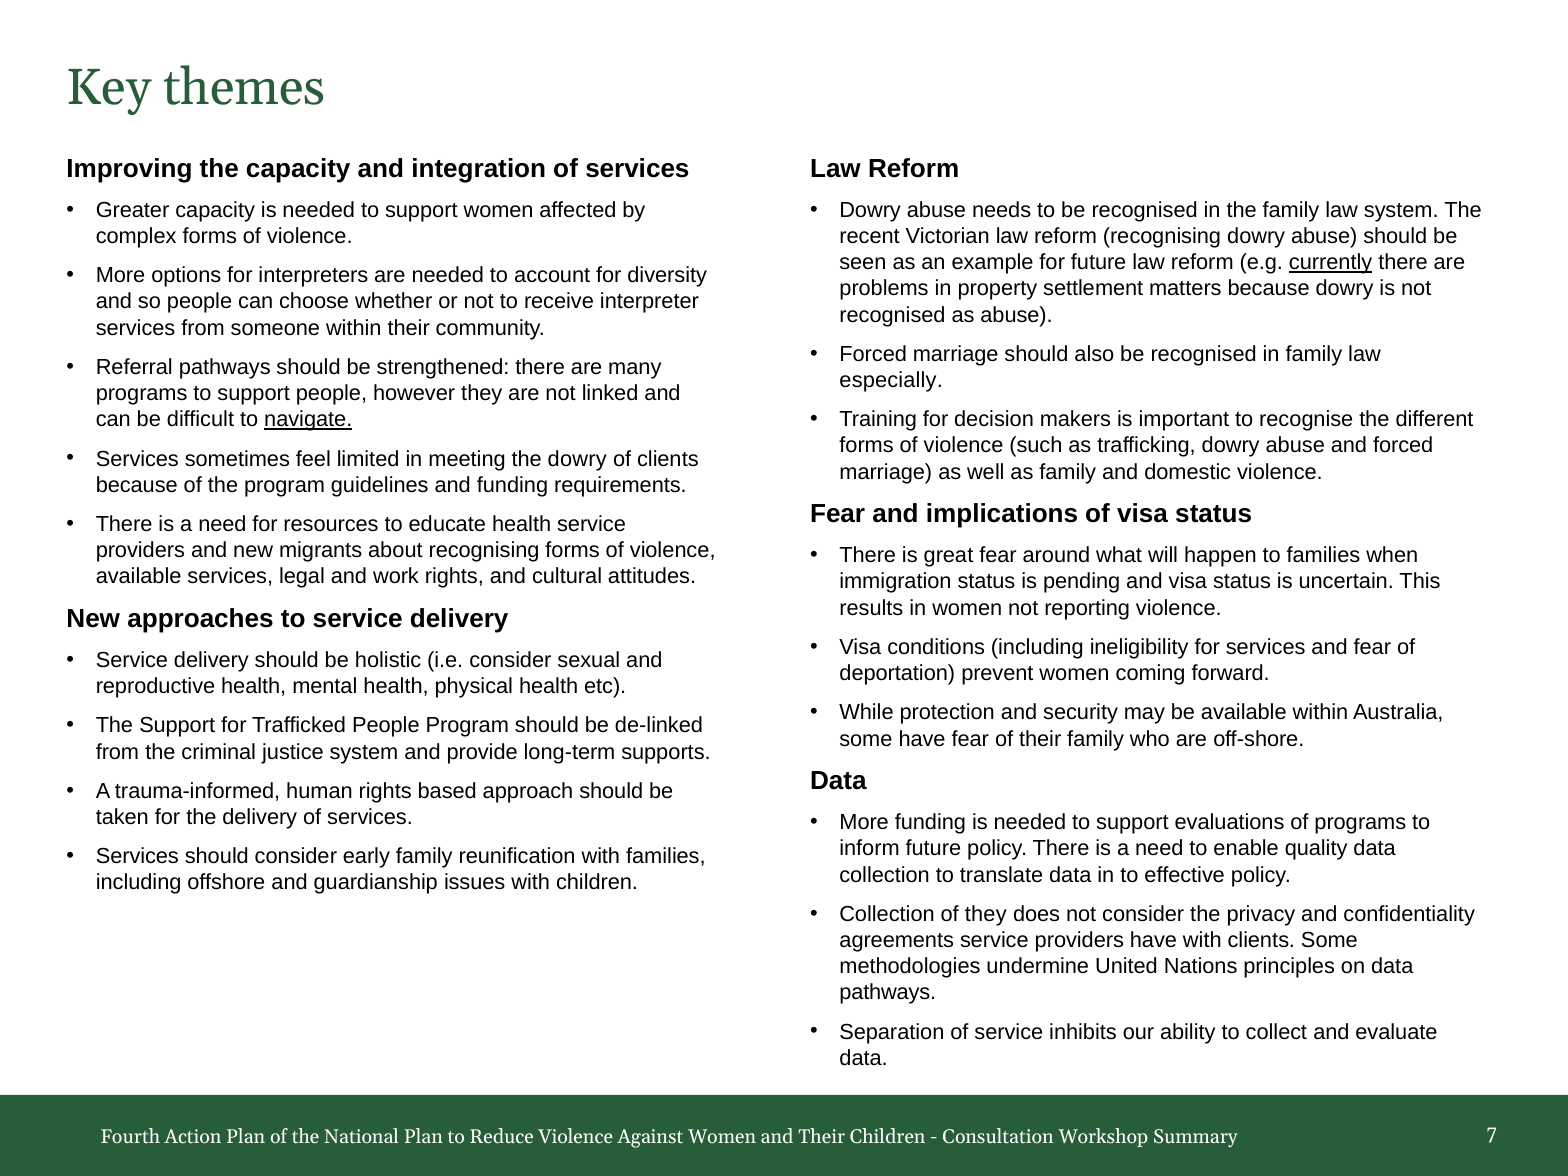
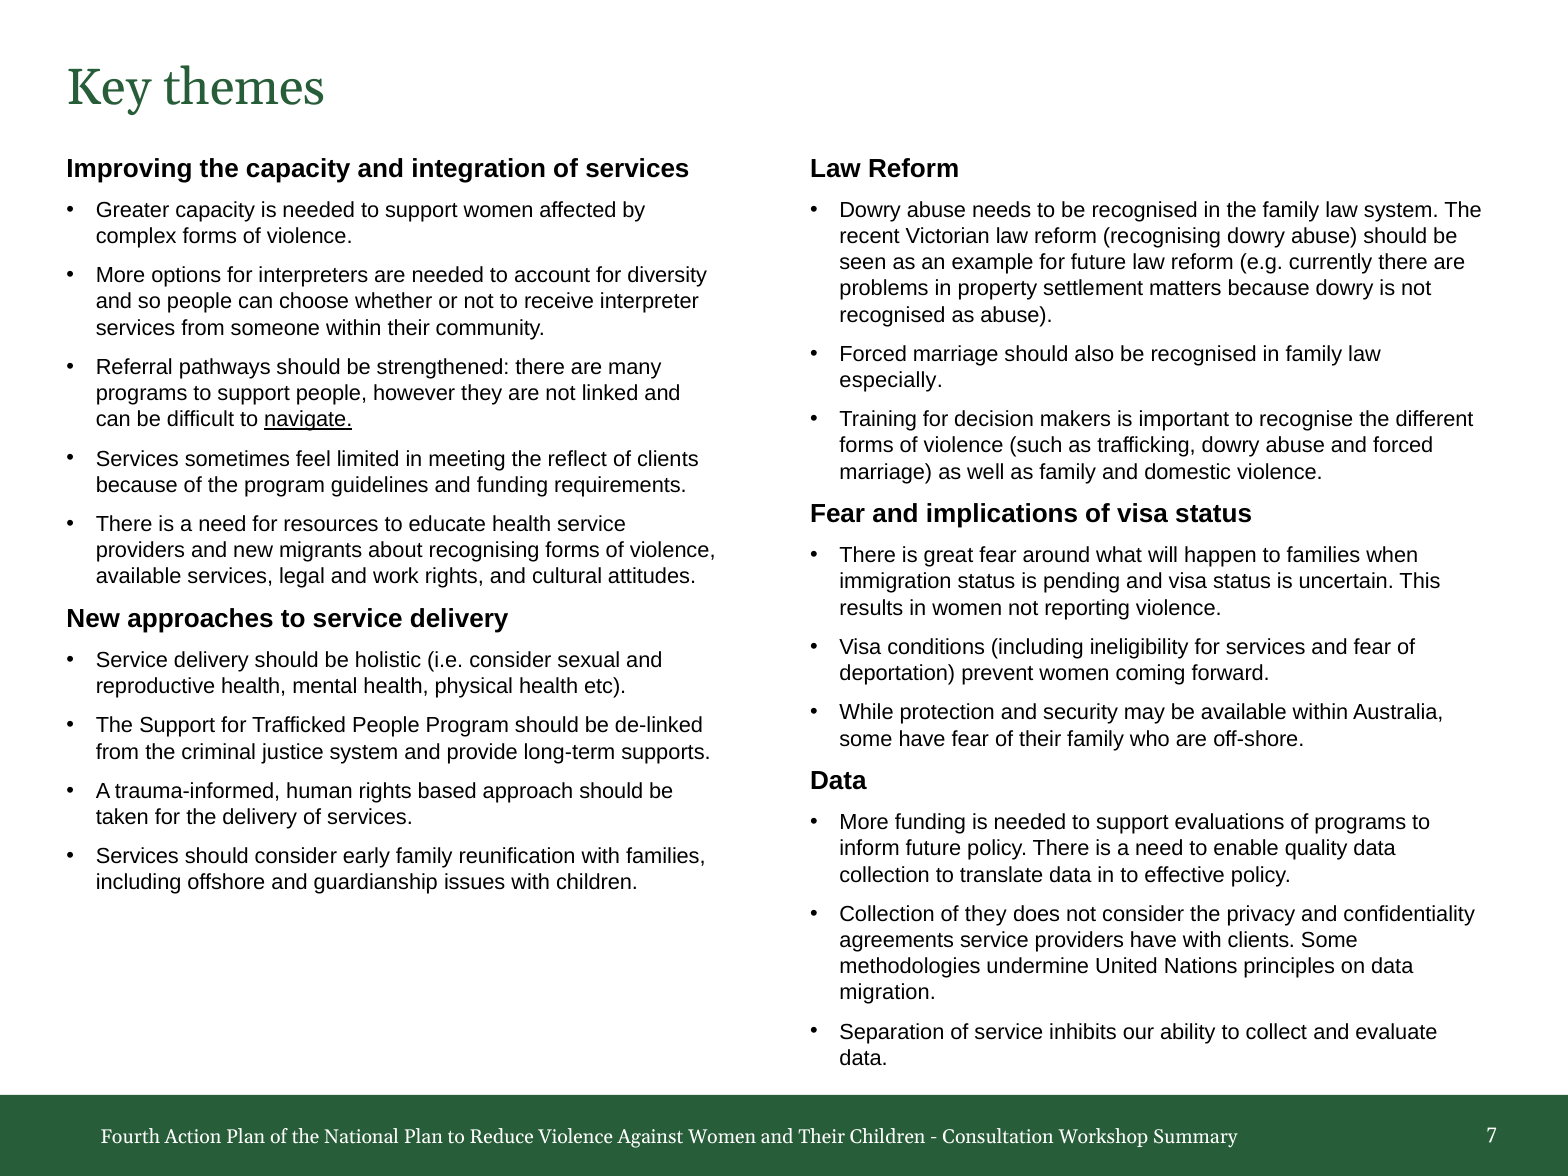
currently underline: present -> none (1331, 263)
the dowry: dowry -> reflect (577, 459)
pathways: pathways -> migration (888, 993)
